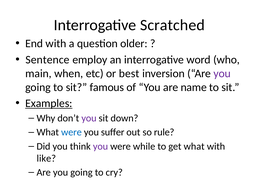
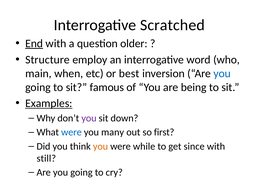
End underline: none -> present (34, 44)
Sentence: Sentence -> Structure (47, 60)
you colour: purple -> blue (222, 74)
name: name -> being (194, 87)
suffer: suffer -> many (113, 132)
rule: rule -> first (164, 132)
you colour: purple -> orange (100, 146)
get what: what -> since (194, 146)
like: like -> still (46, 159)
